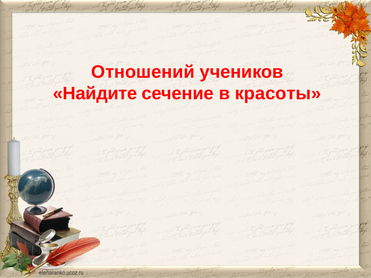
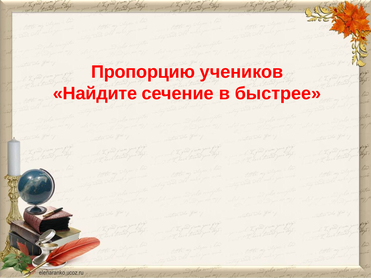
Отношений: Отношений -> Пропорцию (143, 72)
красоты: красоты -> быстрее (278, 94)
